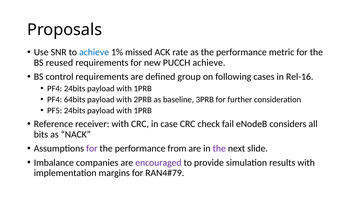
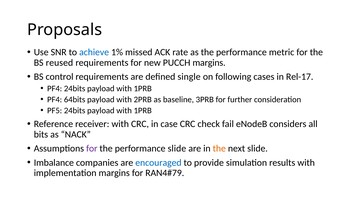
PUCCH achieve: achieve -> margins (209, 63)
group: group -> single (189, 77)
Rel-16: Rel-16 -> Rel-17 (300, 77)
performance from: from -> slide (177, 149)
the colour: purple -> orange (219, 149)
encouraged colour: purple -> blue (158, 163)
